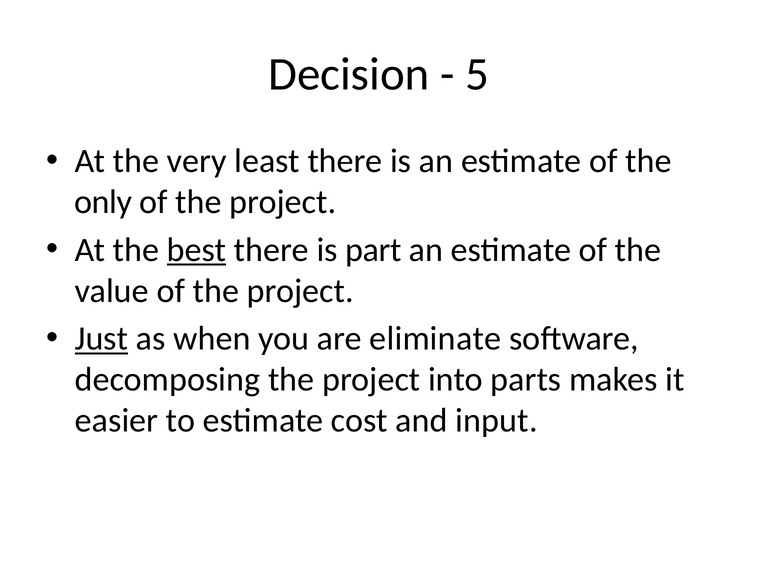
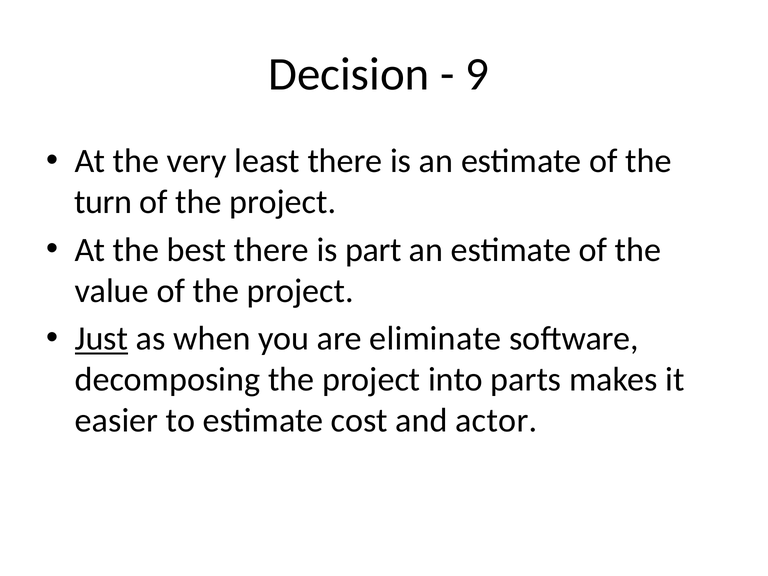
5: 5 -> 9 (477, 74)
only: only -> turn (103, 202)
best underline: present -> none (197, 250)
input: input -> actor (496, 421)
